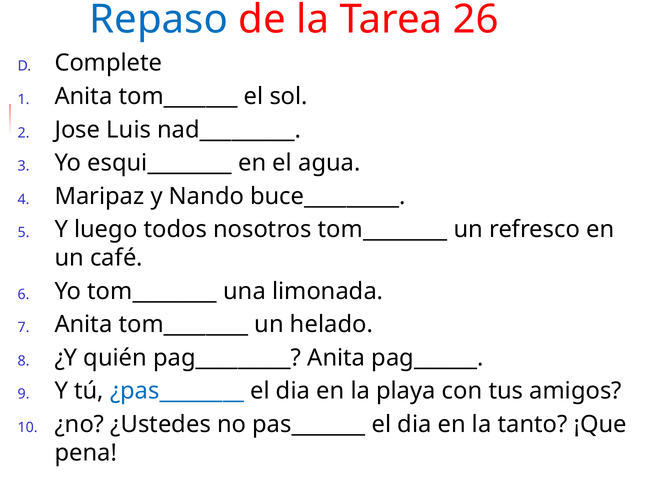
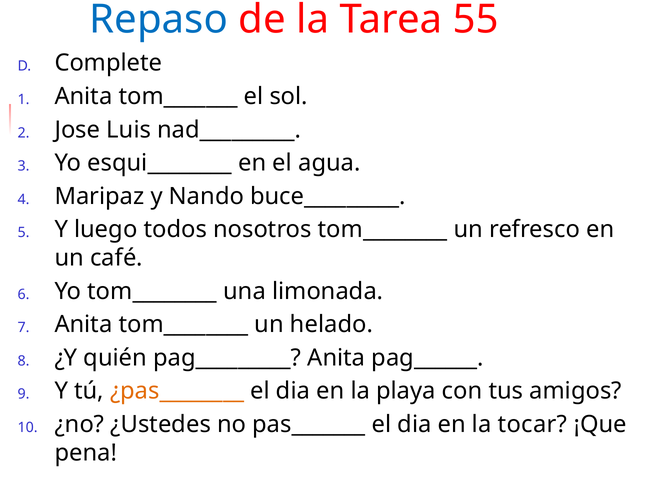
26: 26 -> 55 (476, 19)
¿pas________ colour: blue -> orange (177, 391)
tanto: tanto -> tocar (532, 424)
